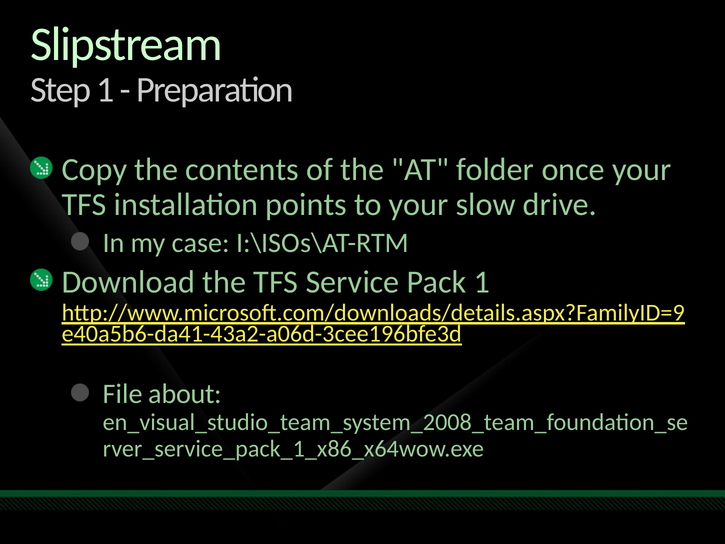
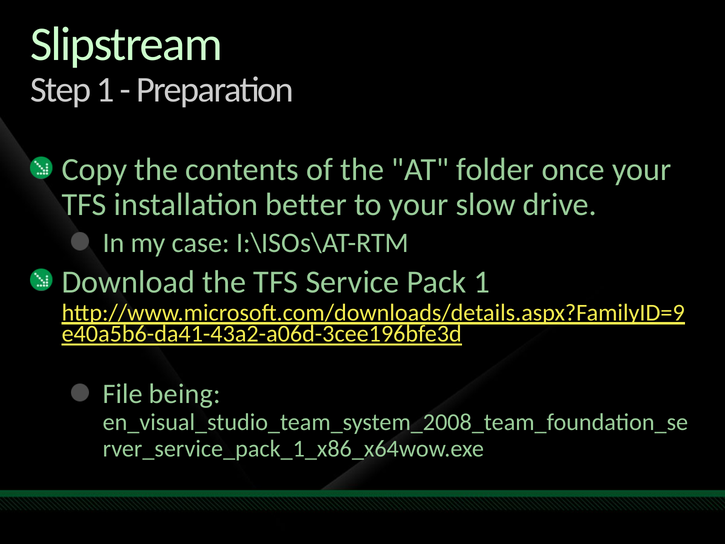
points: points -> better (306, 204)
about: about -> being (185, 394)
